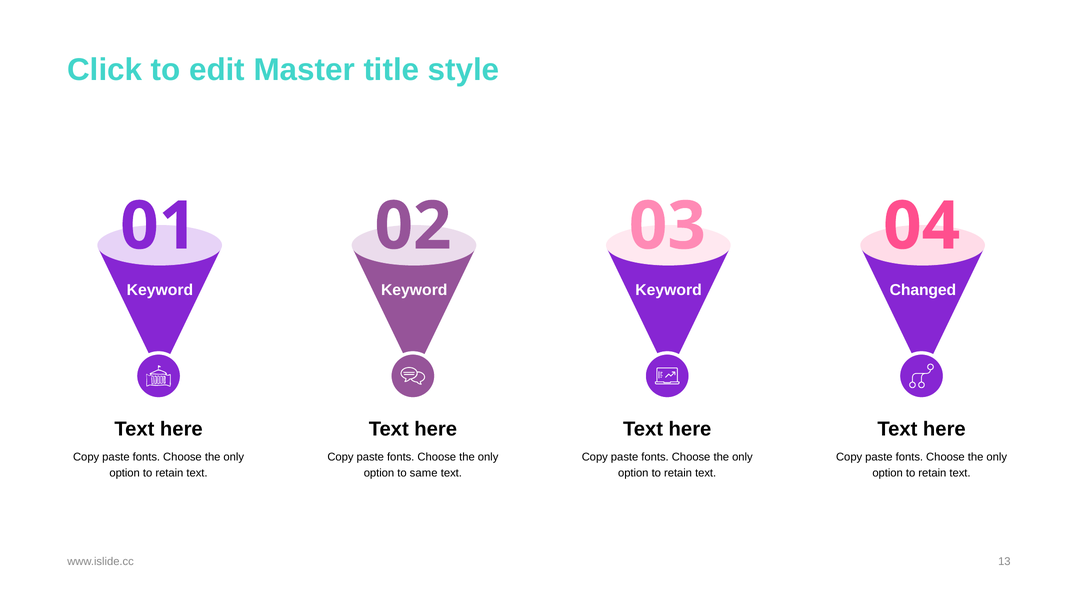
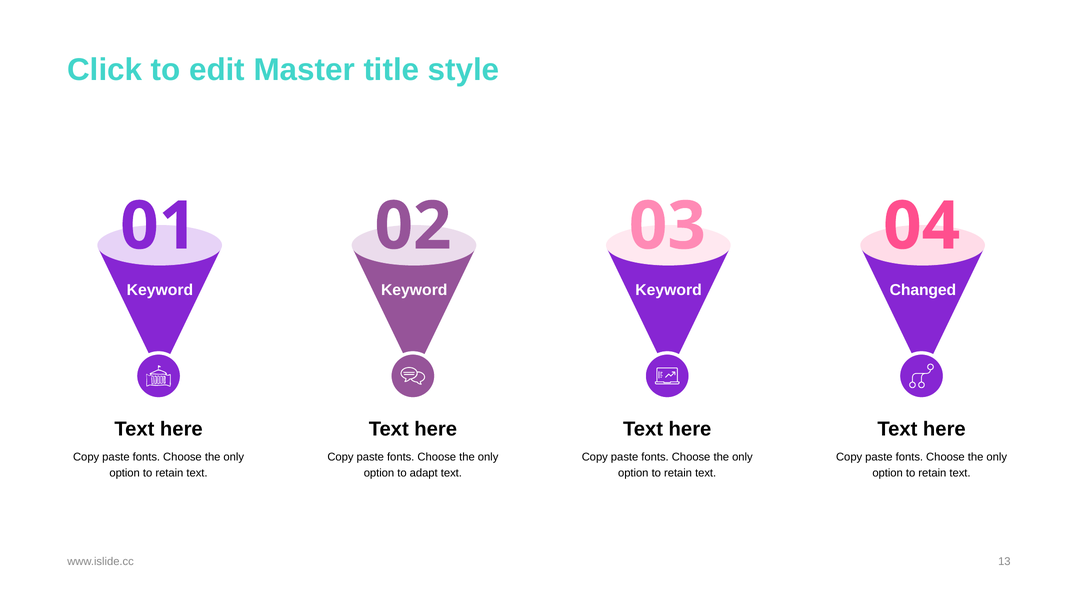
same: same -> adapt (424, 473)
